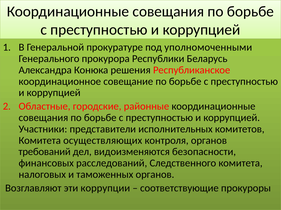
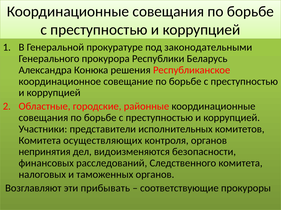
уполномоченными: уполномоченными -> законодательными (208, 47)
требований: требований -> непринятия (45, 152)
коррупции: коррупции -> прибывать (105, 189)
